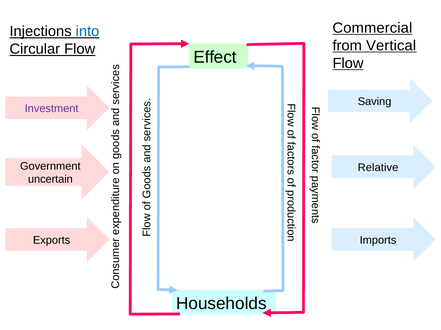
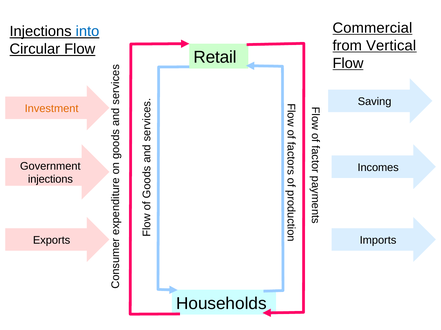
Effect: Effect -> Retail (215, 57)
Investment colour: purple -> orange (52, 109)
Relative: Relative -> Incomes (378, 168)
uncertain: uncertain -> injections (50, 180)
